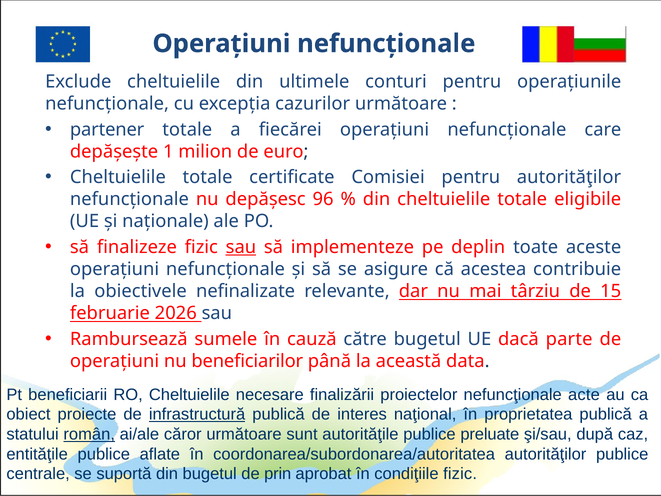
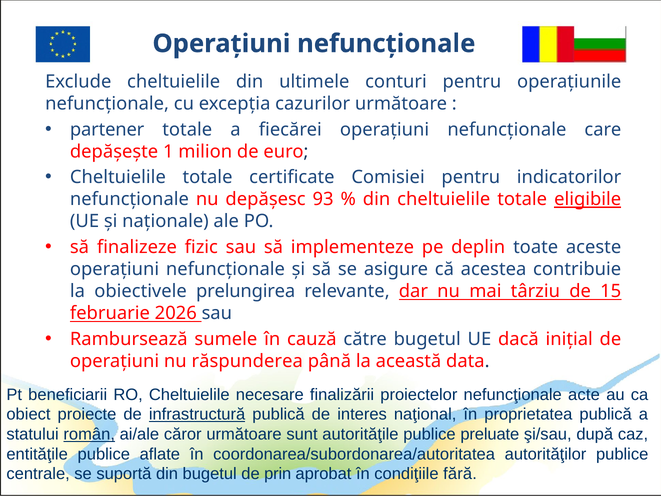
pentru autorităţilor: autorităţilor -> indicatorilor (569, 177)
96: 96 -> 93 (323, 199)
eligibile underline: none -> present (588, 199)
sau underline: present -> none (241, 247)
nefinalizate: nefinalizate -> prelungirea (246, 291)
parte: parte -> inițial (569, 339)
beneficiarilor: beneficiarilor -> răspunderea (247, 361)
condiţiile fizic: fizic -> fără (460, 474)
